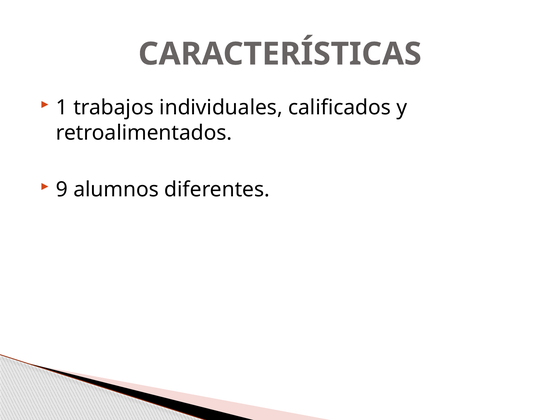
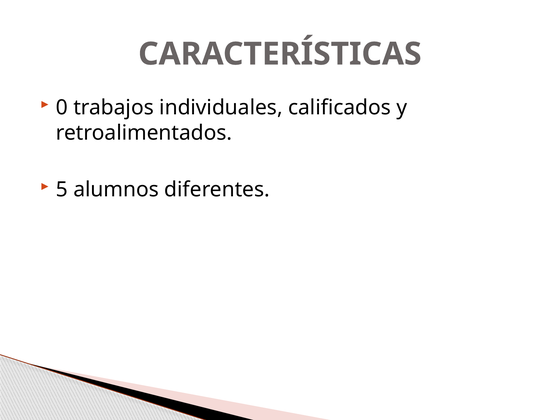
1: 1 -> 0 (62, 108)
9: 9 -> 5 (62, 189)
